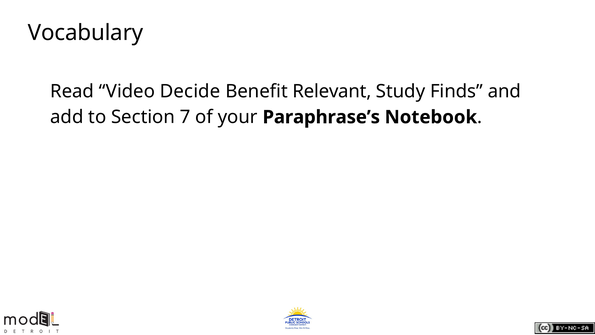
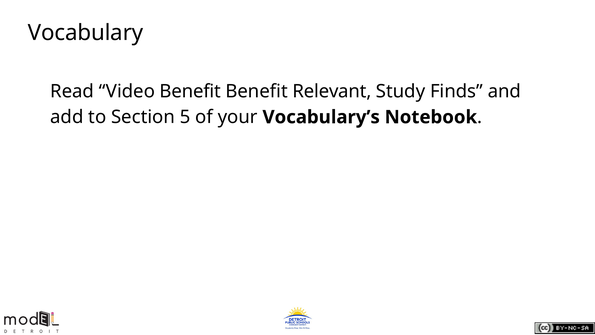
Video Decide: Decide -> Benefit (190, 91)
7: 7 -> 5 (185, 117)
Paraphrase’s: Paraphrase’s -> Vocabulary’s (321, 117)
